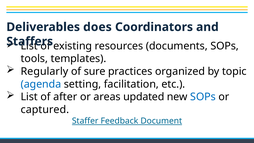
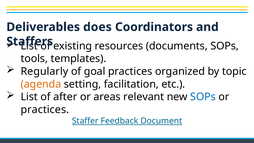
sure: sure -> goal (95, 71)
agenda colour: blue -> orange (41, 84)
updated: updated -> relevant (144, 97)
captured: captured -> practices (45, 109)
